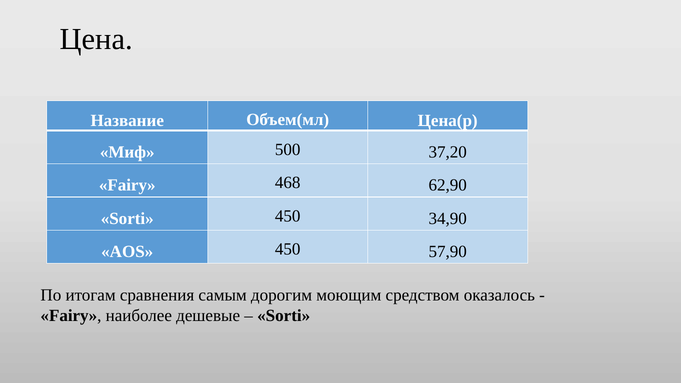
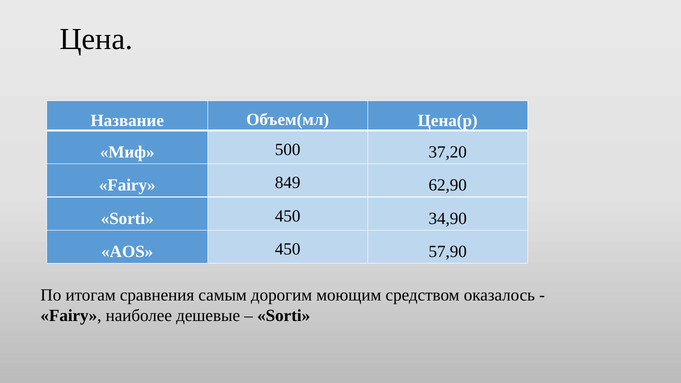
468: 468 -> 849 (288, 183)
